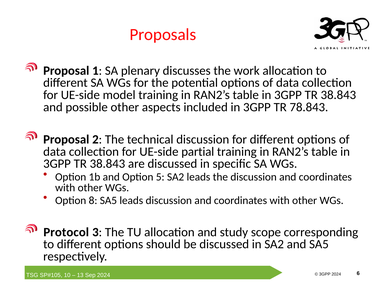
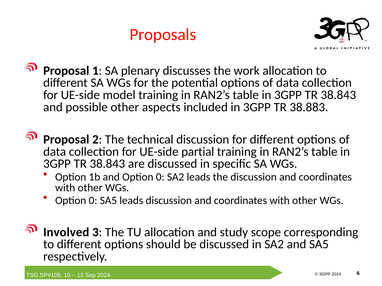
78.843: 78.843 -> 38.883 (309, 107)
and Option 5: 5 -> 0 (160, 177)
8: 8 -> 0 (93, 201)
Protocol: Protocol -> Involved (66, 232)
